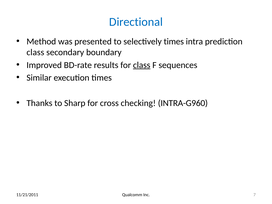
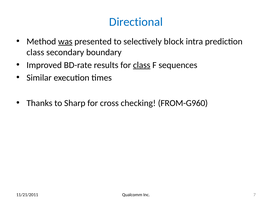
was underline: none -> present (65, 41)
selectively times: times -> block (174, 41)
INTRA-G960: INTRA-G960 -> FROM-G960 (183, 103)
